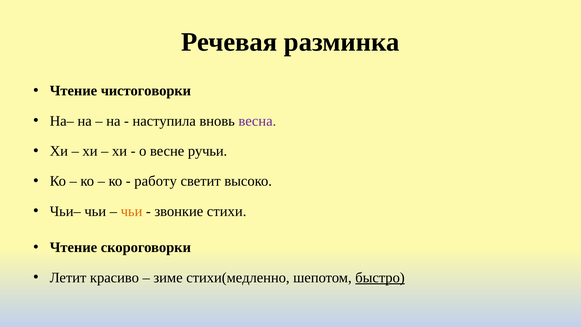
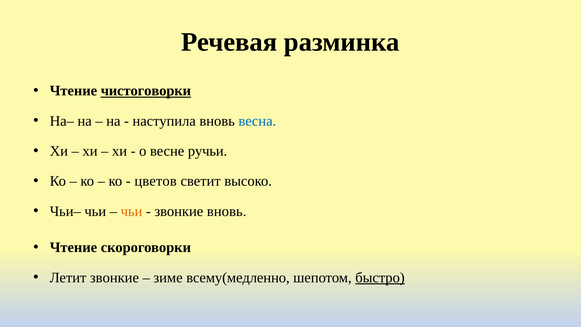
чистоговорки underline: none -> present (146, 91)
весна colour: purple -> blue (257, 121)
работу: работу -> цветов (156, 181)
звонкие стихи: стихи -> вновь (227, 211)
Летит красиво: красиво -> звонкие (114, 277)
стихи(медленно: стихи(медленно -> всему(медленно (238, 277)
